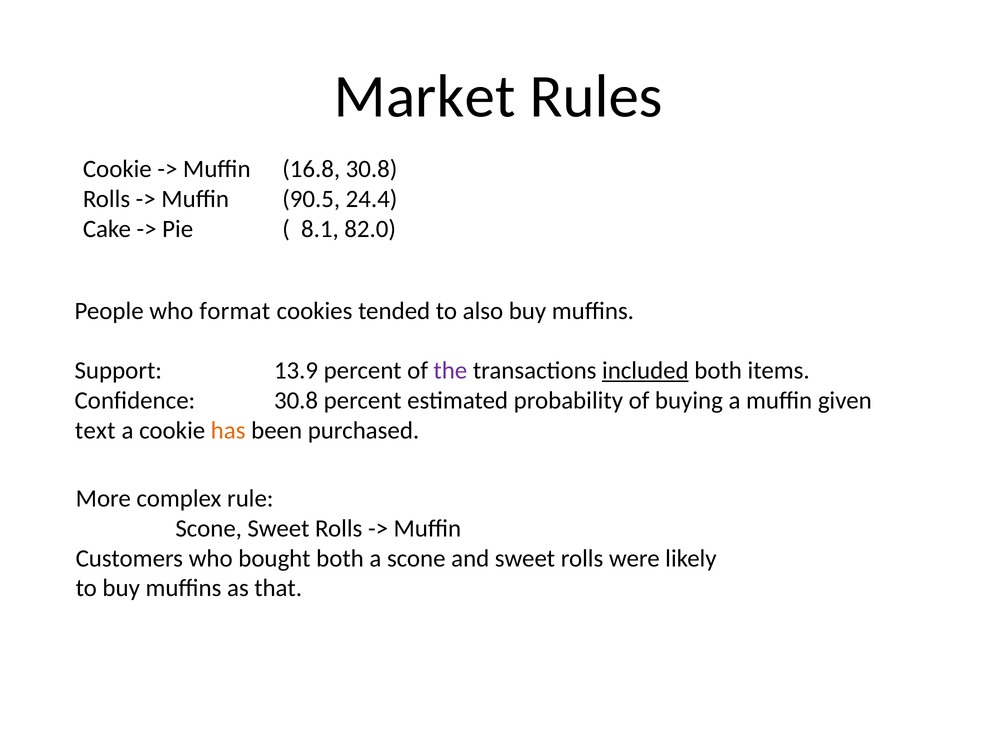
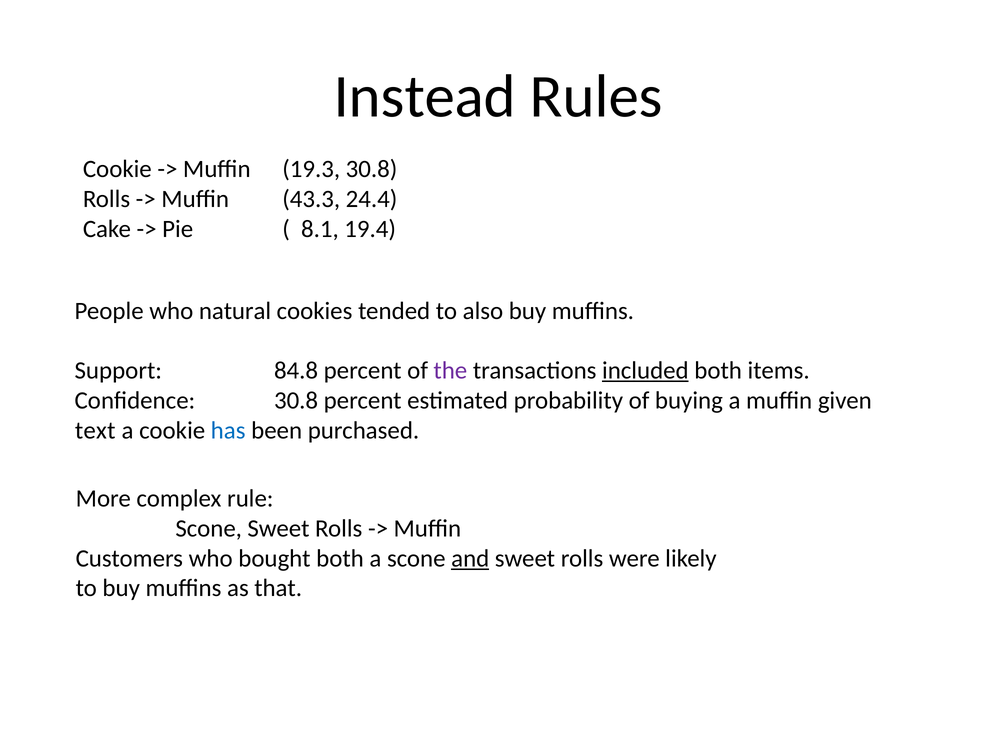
Market: Market -> Instead (425, 97)
16.8: 16.8 -> 19.3 (311, 169)
90.5: 90.5 -> 43.3 (311, 199)
82.0: 82.0 -> 19.4 (370, 229)
format: format -> natural (235, 311)
13.9: 13.9 -> 84.8 (296, 371)
has colour: orange -> blue (228, 430)
and underline: none -> present (470, 558)
